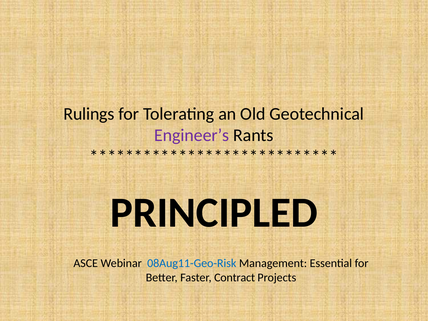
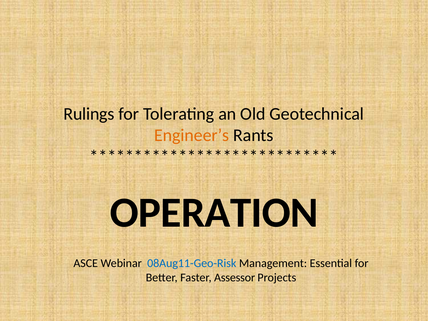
Engineer’s colour: purple -> orange (192, 135)
PRINCIPLED: PRINCIPLED -> OPERATION (214, 213)
Contract: Contract -> Assessor (235, 278)
